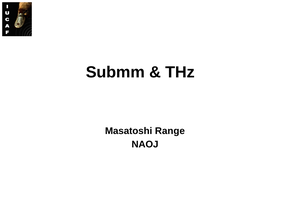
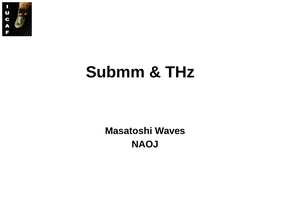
Range: Range -> Waves (170, 131)
